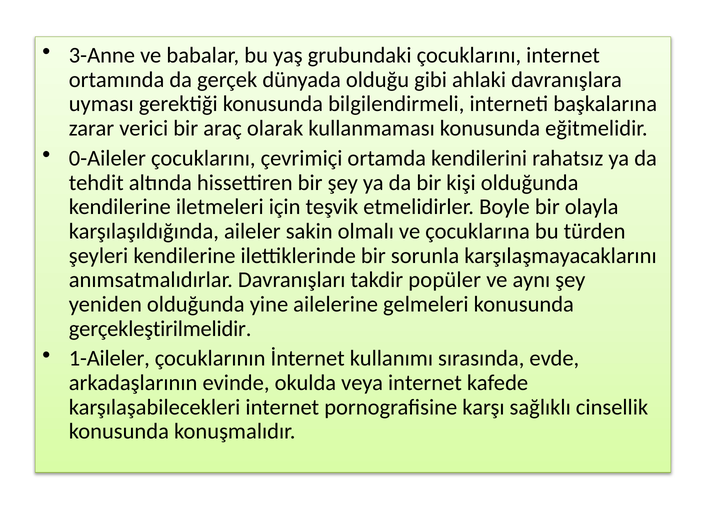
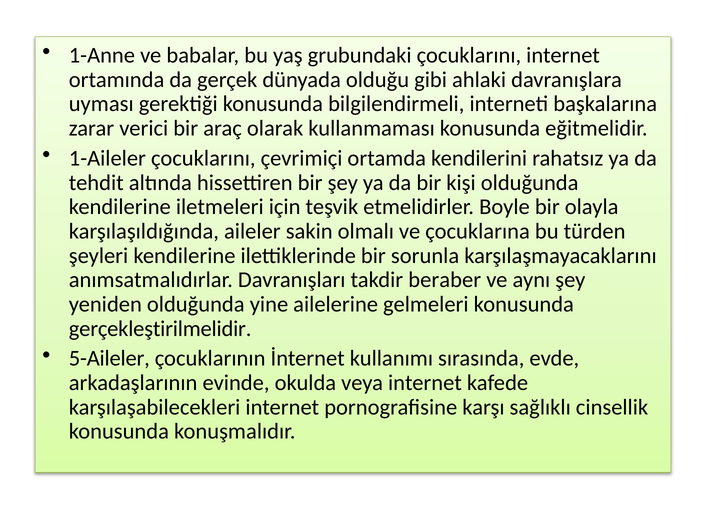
3-Anne: 3-Anne -> 1-Anne (102, 55)
0-Aileler: 0-Aileler -> 1-Aileler (107, 158)
popüler: popüler -> beraber (445, 280)
1-Aileler: 1-Aileler -> 5-Aileler (109, 359)
